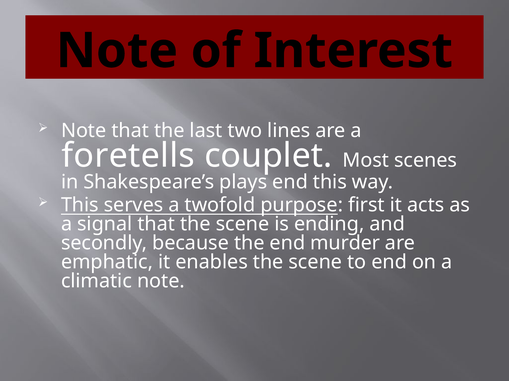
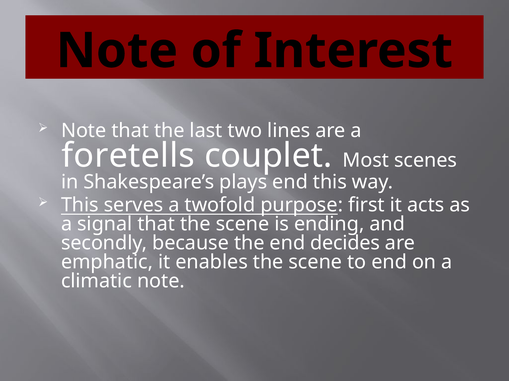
murder: murder -> decides (345, 243)
